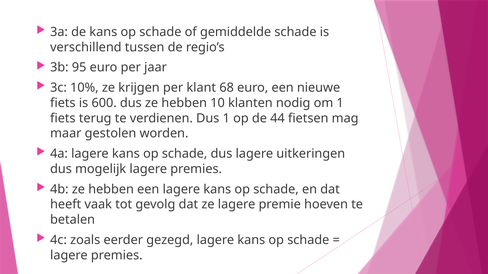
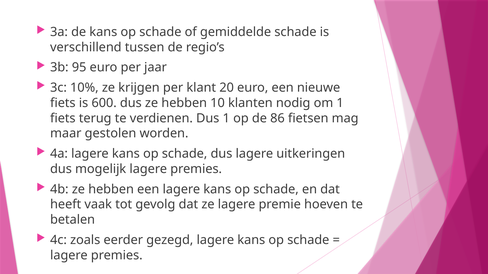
68: 68 -> 20 (227, 88)
44: 44 -> 86 (277, 118)
